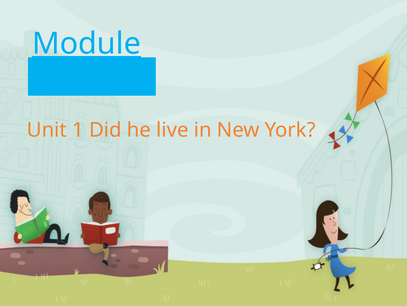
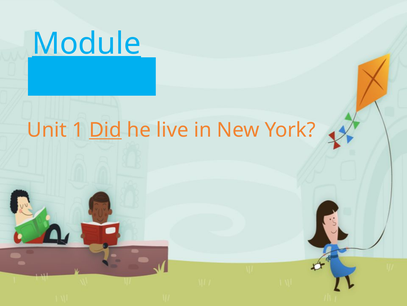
Did underline: none -> present (105, 130)
